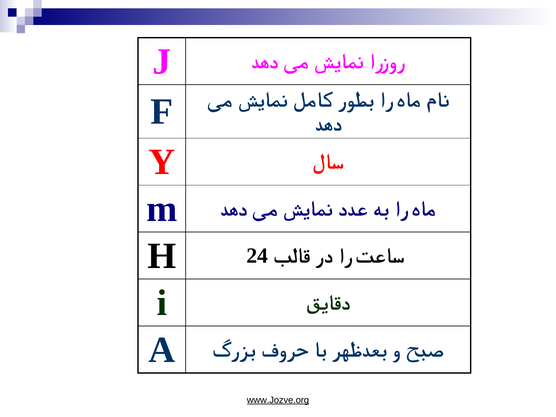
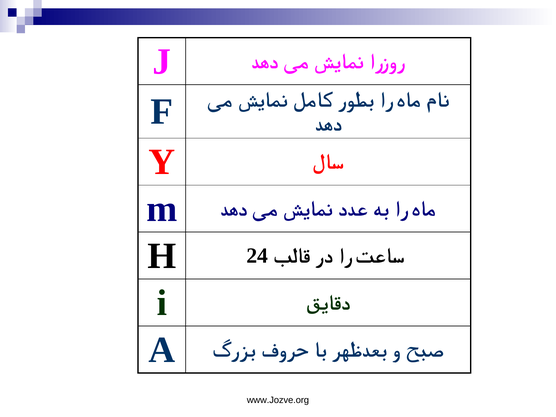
www.Jozve.org underline: present -> none (278, 400)
